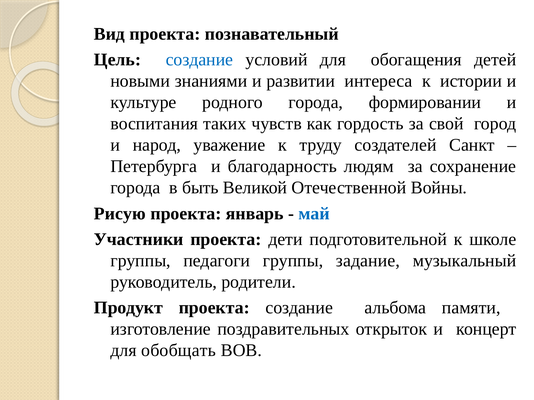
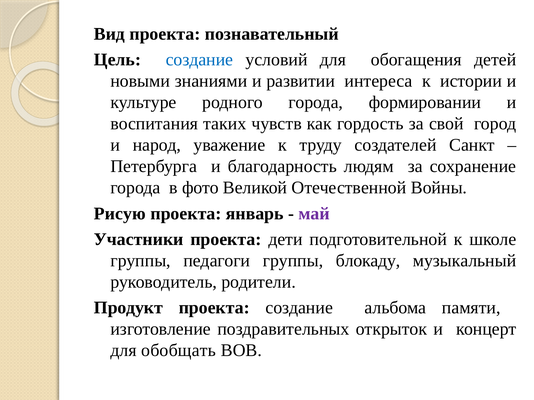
быть: быть -> фото (200, 188)
май colour: blue -> purple (314, 214)
задание: задание -> блокаду (368, 261)
